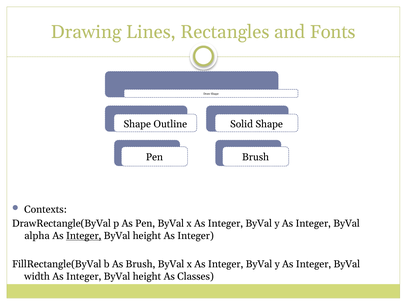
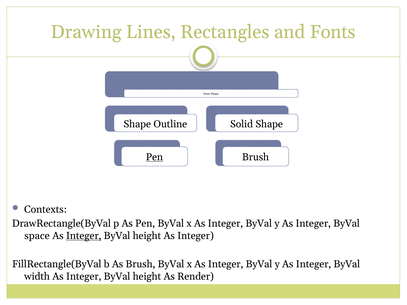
Pen underline: none -> present (154, 157)
alpha: alpha -> space (37, 236)
Classes: Classes -> Render (196, 277)
